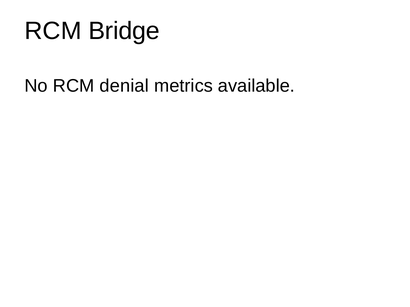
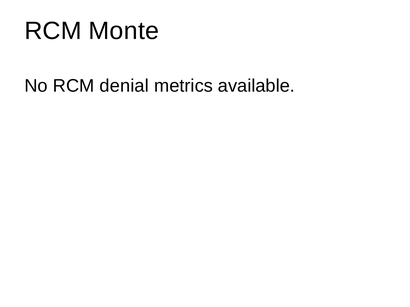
Bridge: Bridge -> Monte (124, 31)
